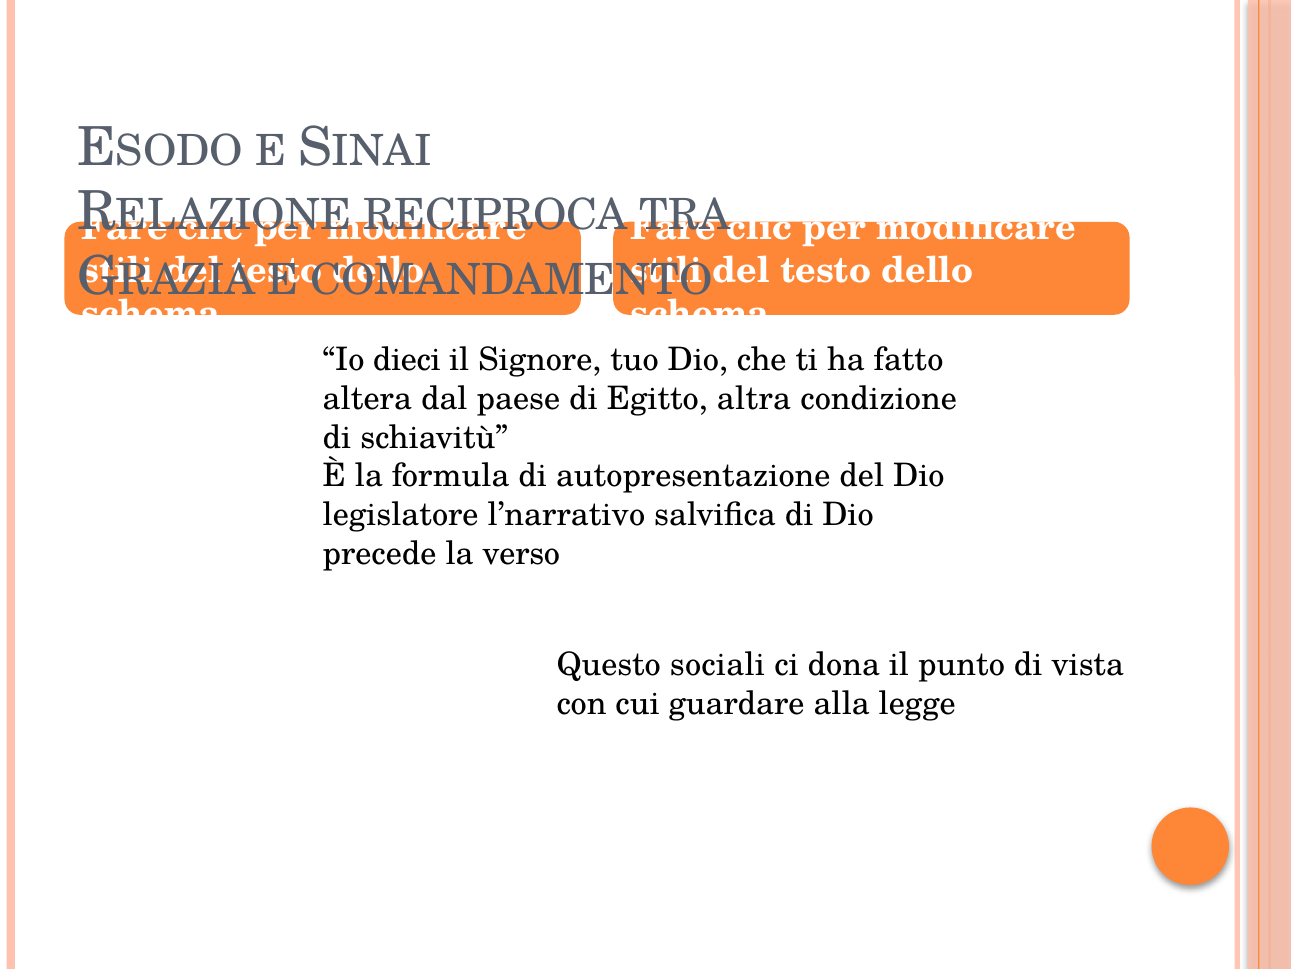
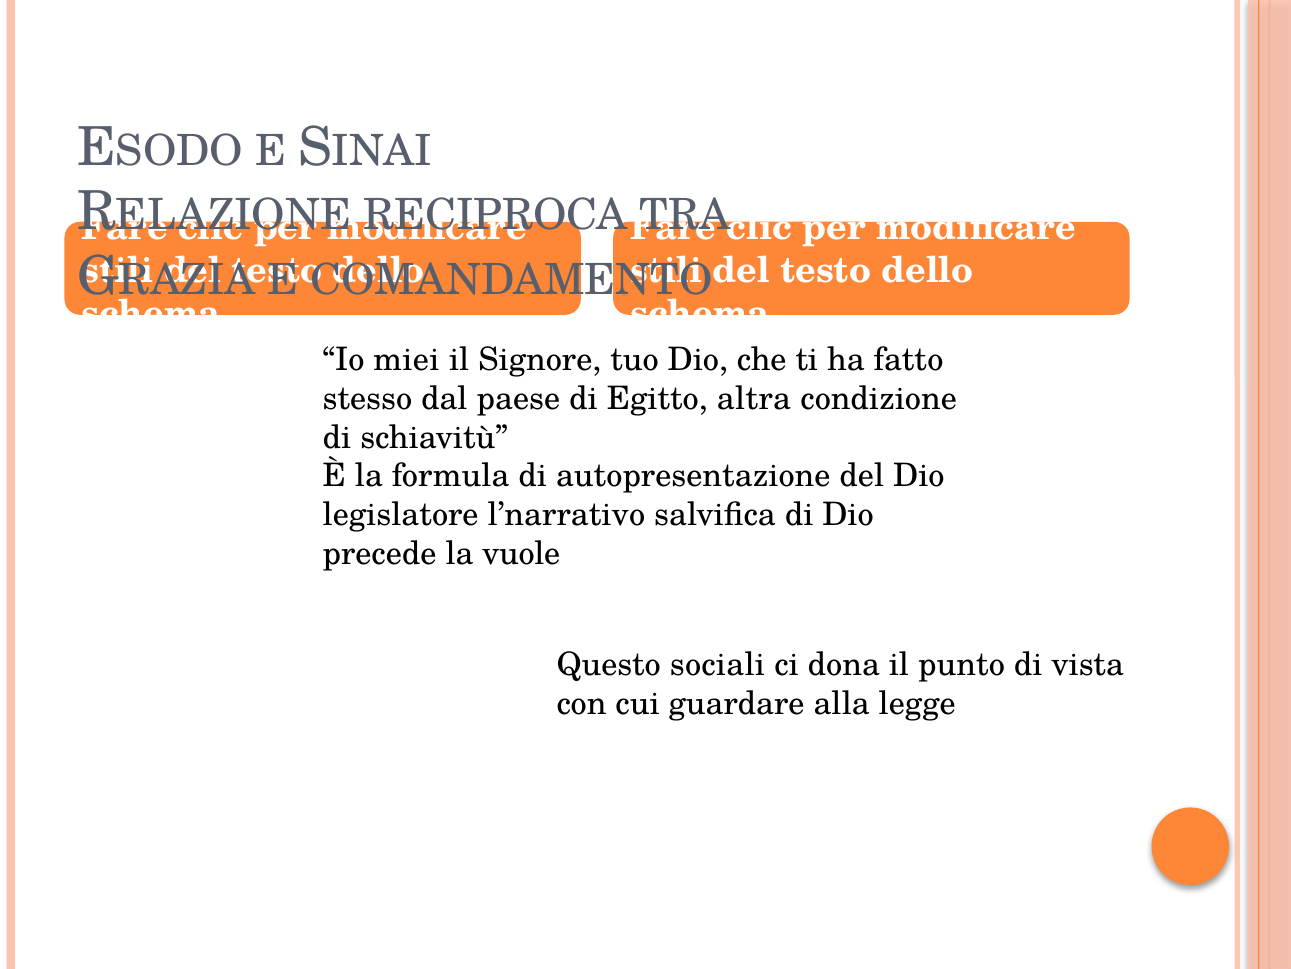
dieci: dieci -> miei (406, 360)
altera: altera -> stesso (367, 398)
verso: verso -> vuole (521, 553)
